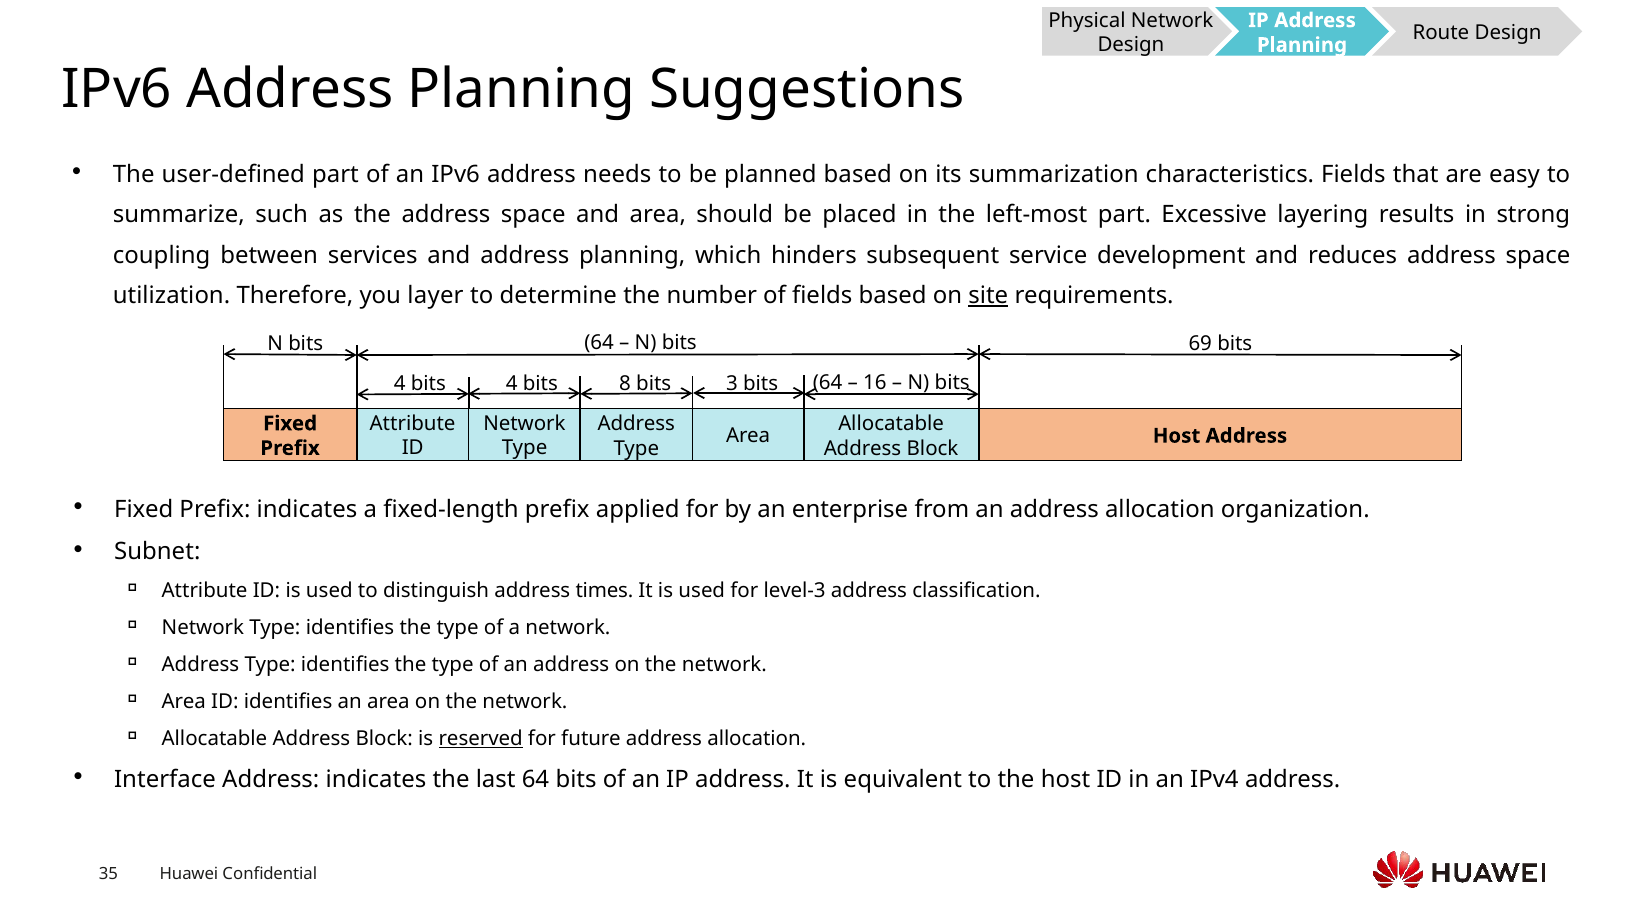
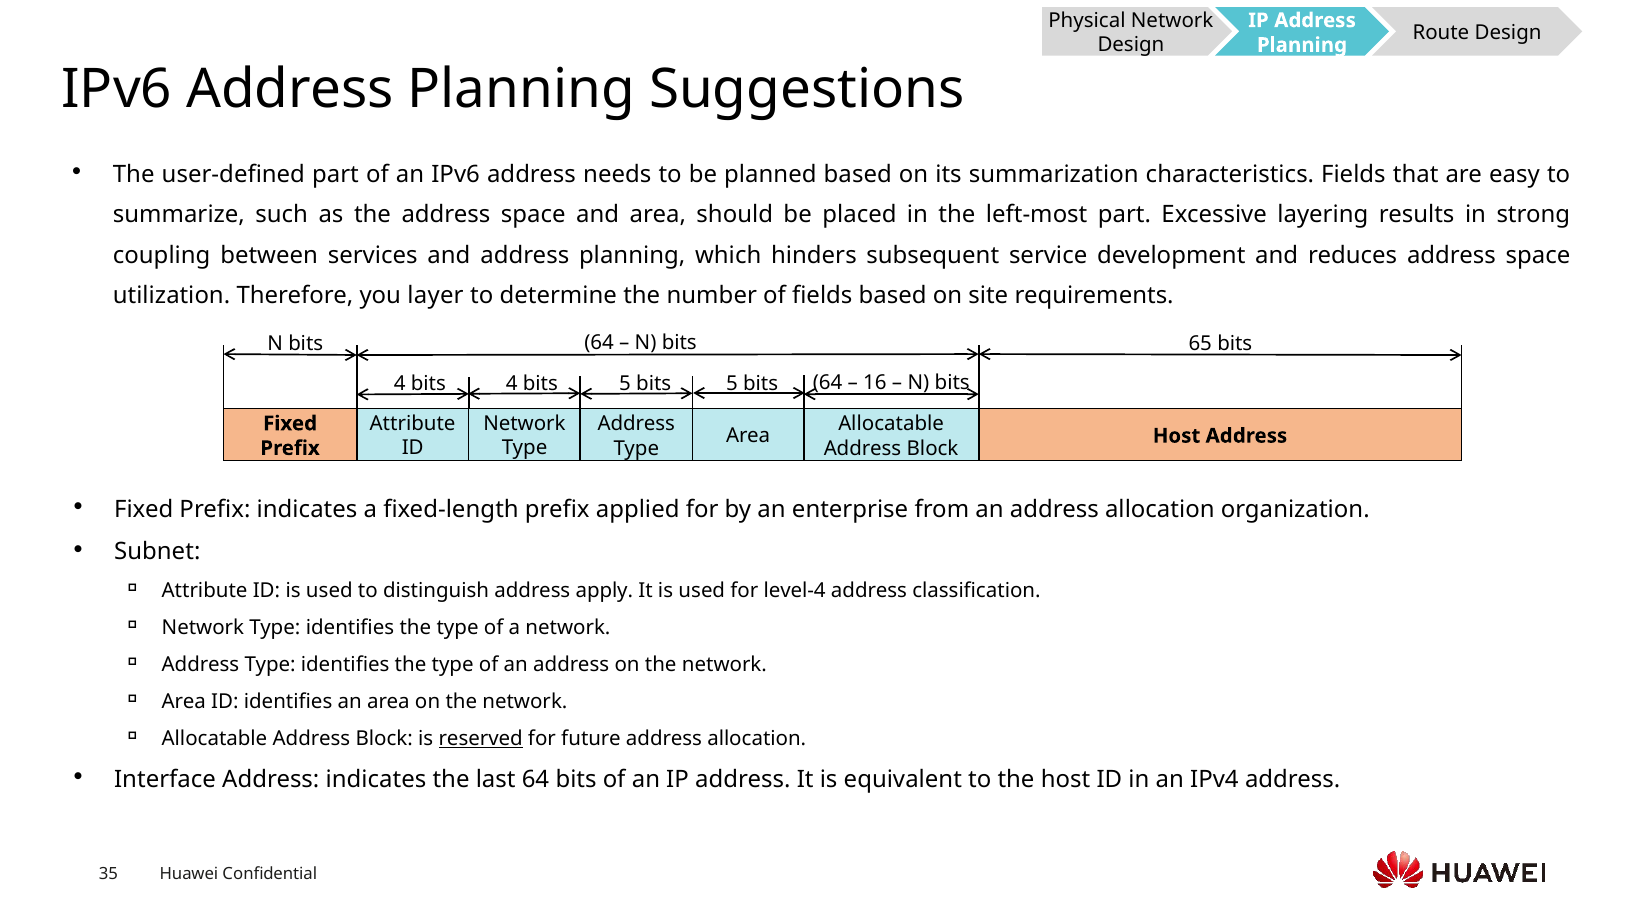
site underline: present -> none (988, 295)
69: 69 -> 65 (1200, 344)
4 bits 8: 8 -> 5 (625, 384)
3: 3 -> 5 (732, 384)
times: times -> apply (604, 591)
level-3: level-3 -> level-4 (795, 591)
